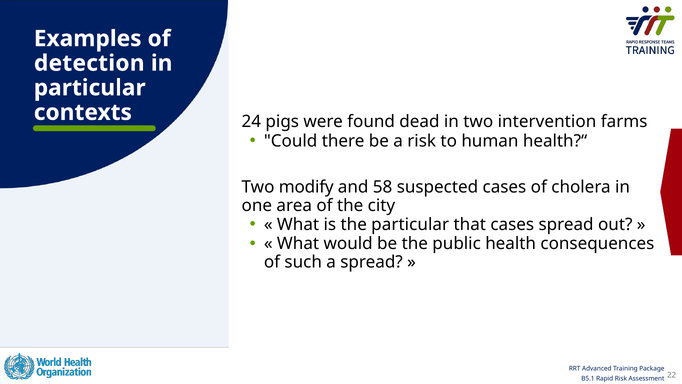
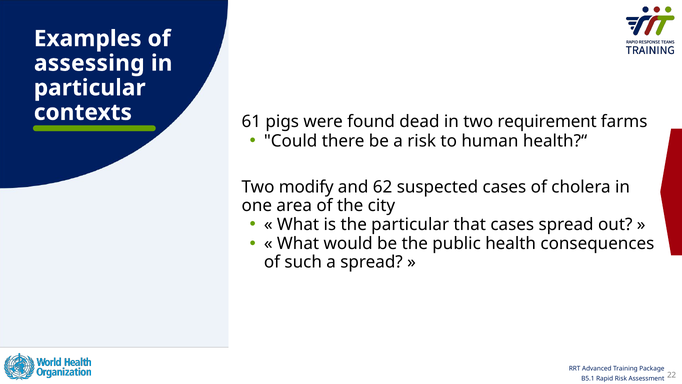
detection: detection -> assessing (89, 63)
24: 24 -> 61 (251, 122)
intervention: intervention -> requirement (547, 122)
58: 58 -> 62 (383, 187)
